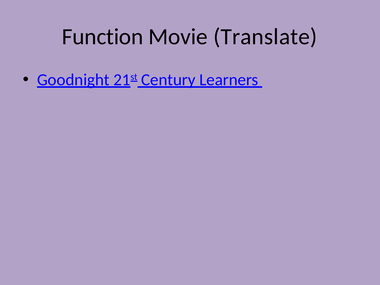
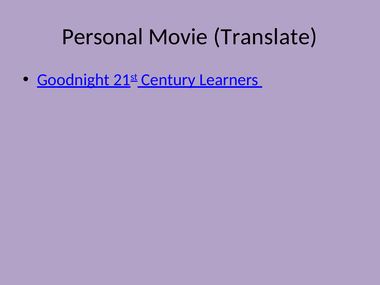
Function: Function -> Personal (103, 37)
